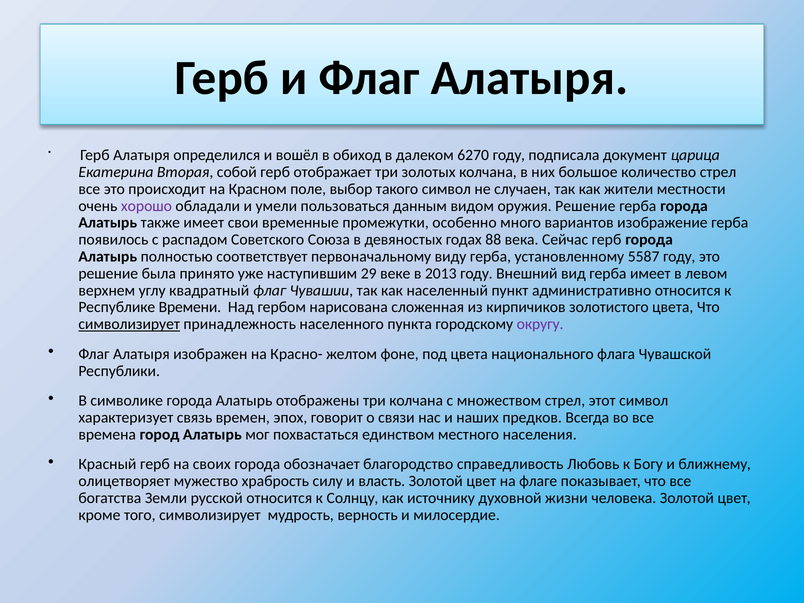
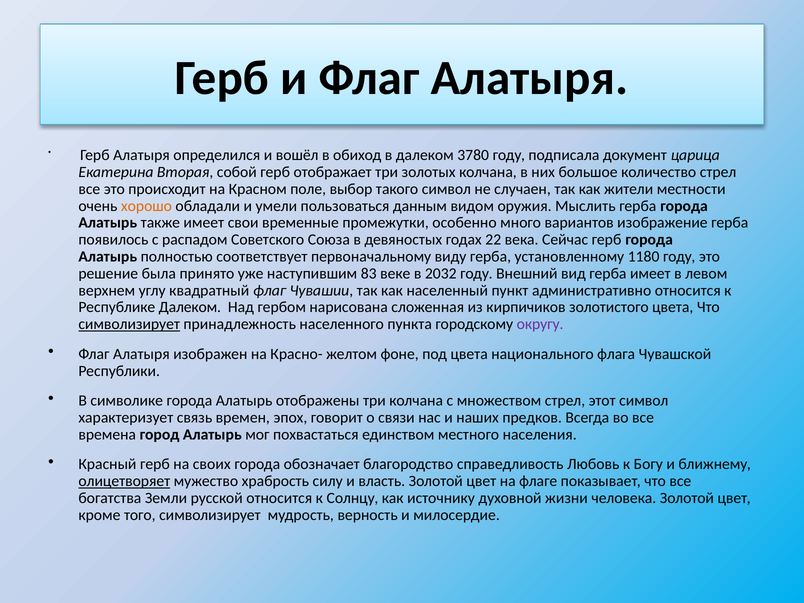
6270: 6270 -> 3780 (473, 155)
хорошо colour: purple -> orange (146, 206)
оружия Решение: Решение -> Мыслить (585, 206)
88: 88 -> 22 (493, 240)
5587: 5587 -> 1180 (644, 257)
29: 29 -> 83 (369, 274)
2013: 2013 -> 2032 (441, 274)
Республике Времени: Времени -> Далеком (190, 307)
олицетворяет underline: none -> present (124, 481)
